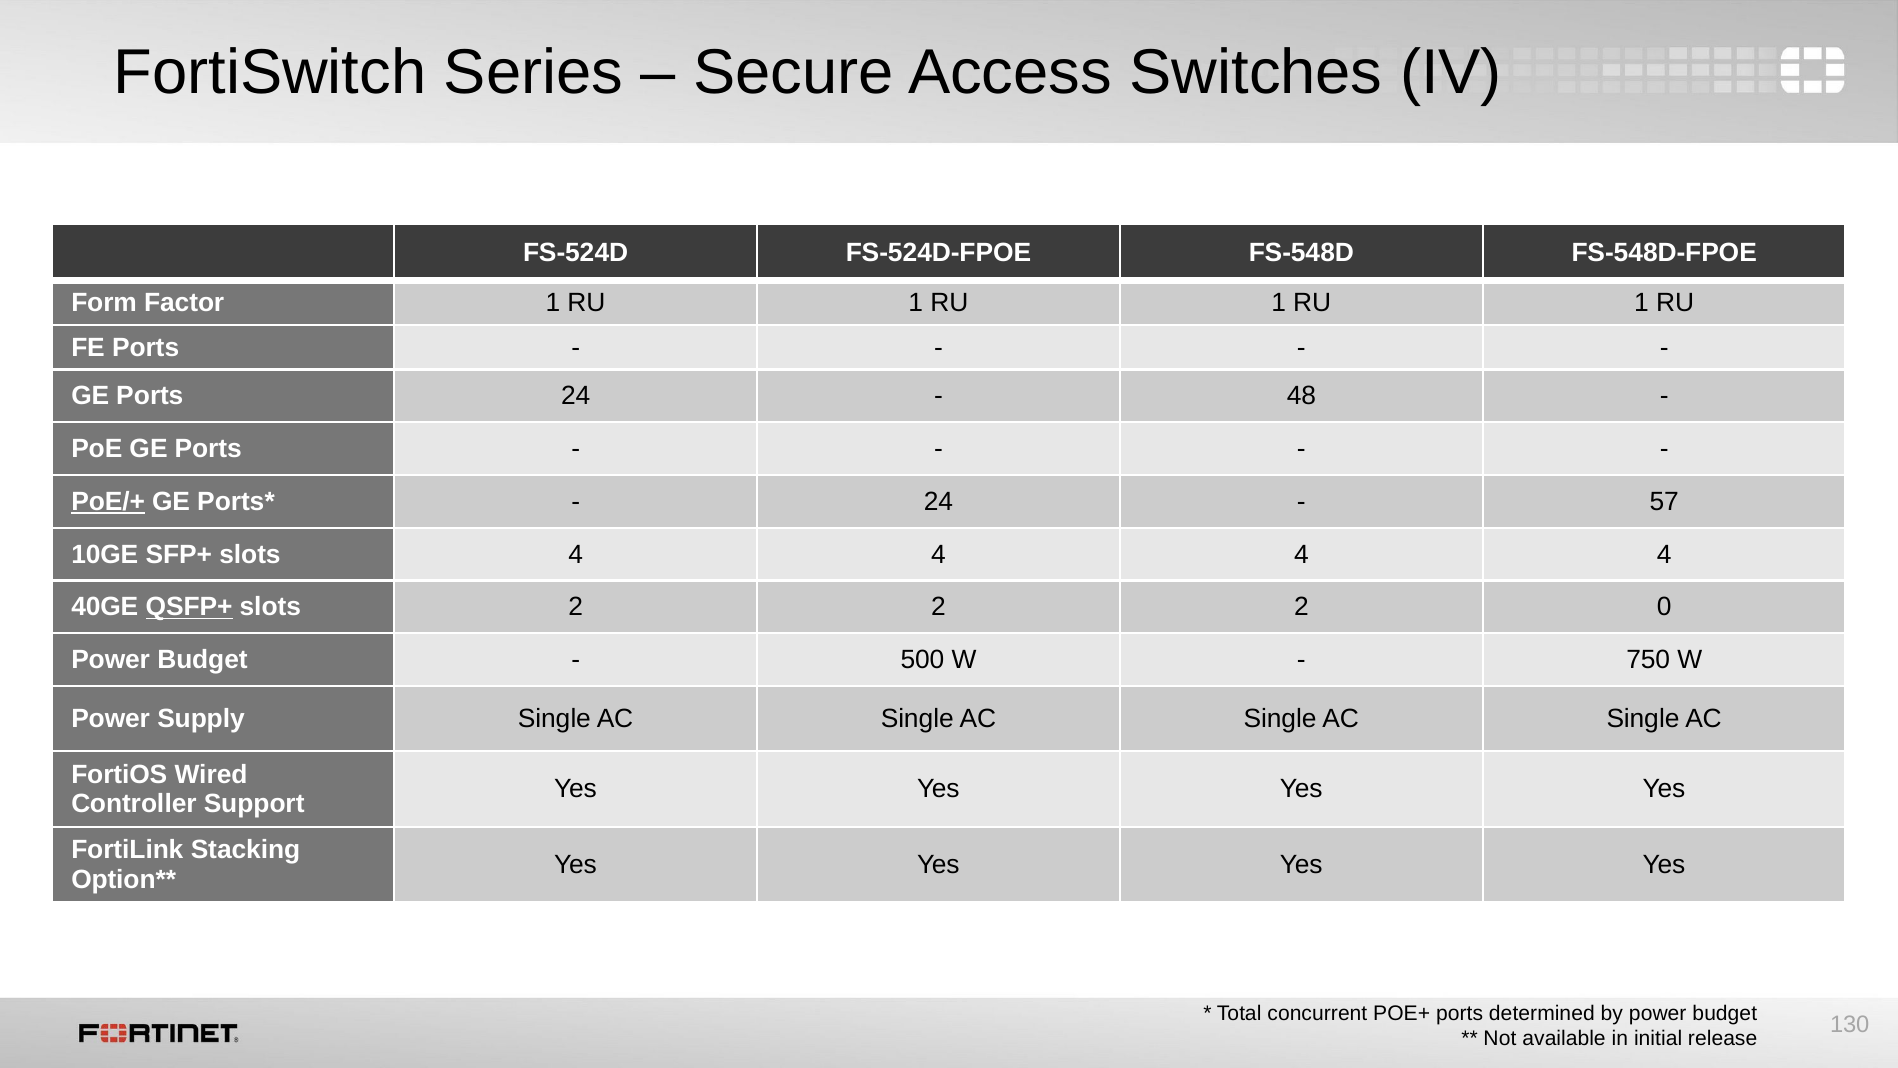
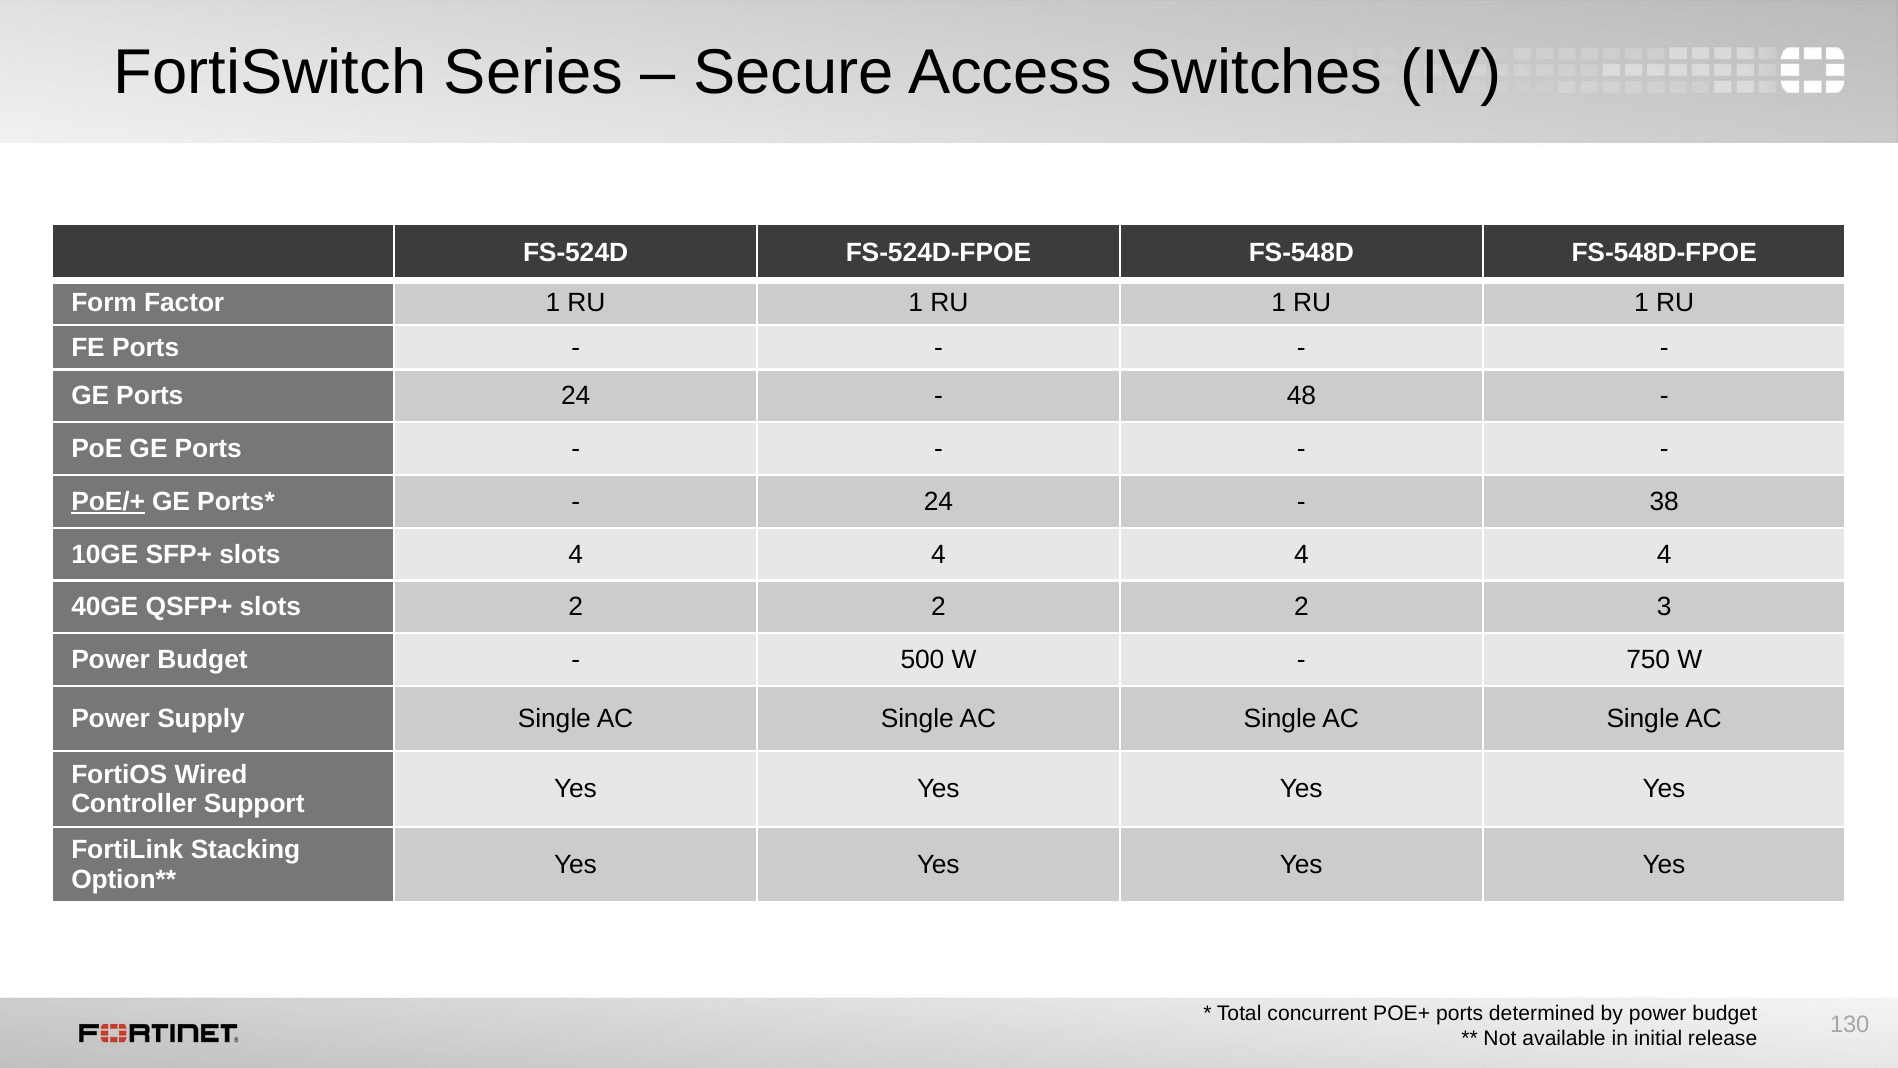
57: 57 -> 38 (1664, 502)
QSFP+ underline: present -> none (189, 607)
0: 0 -> 3 (1664, 607)
